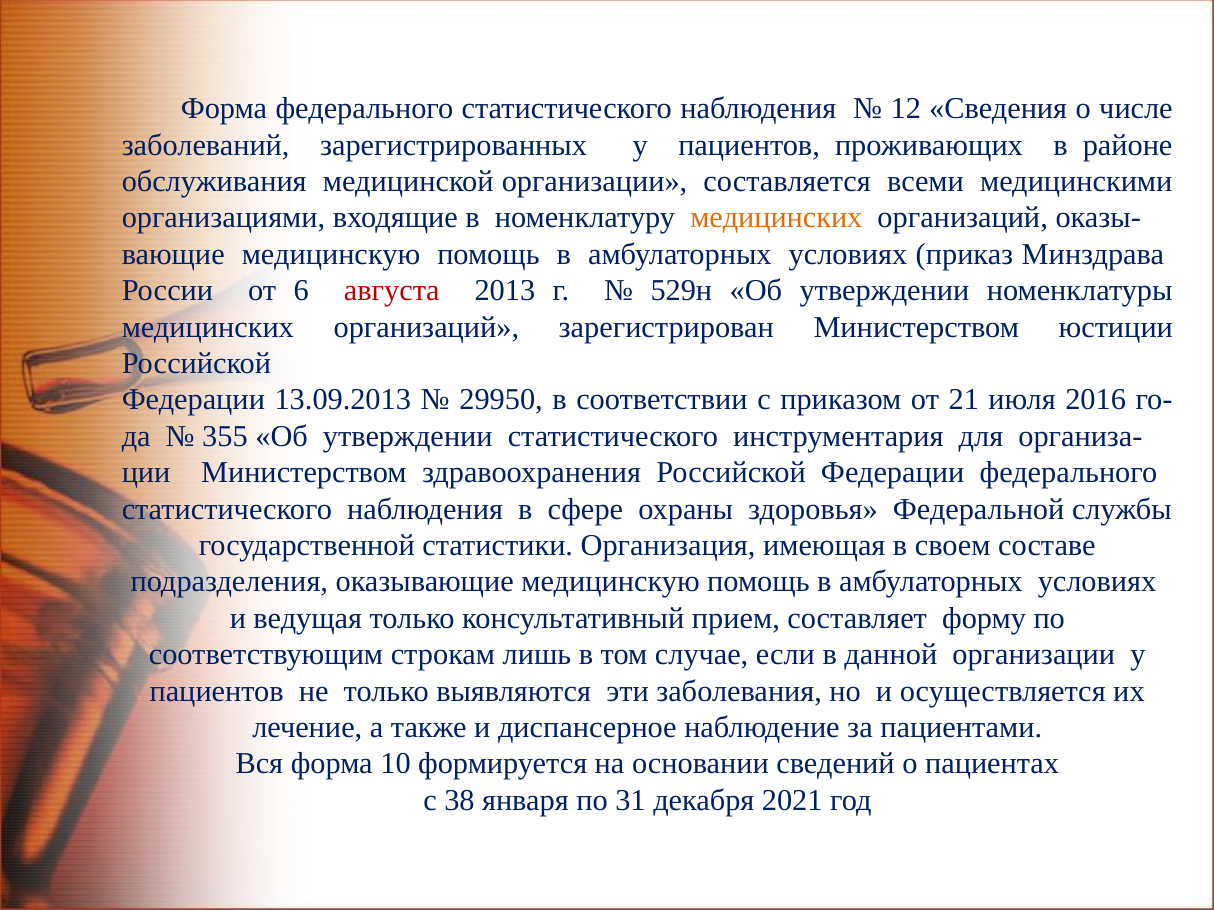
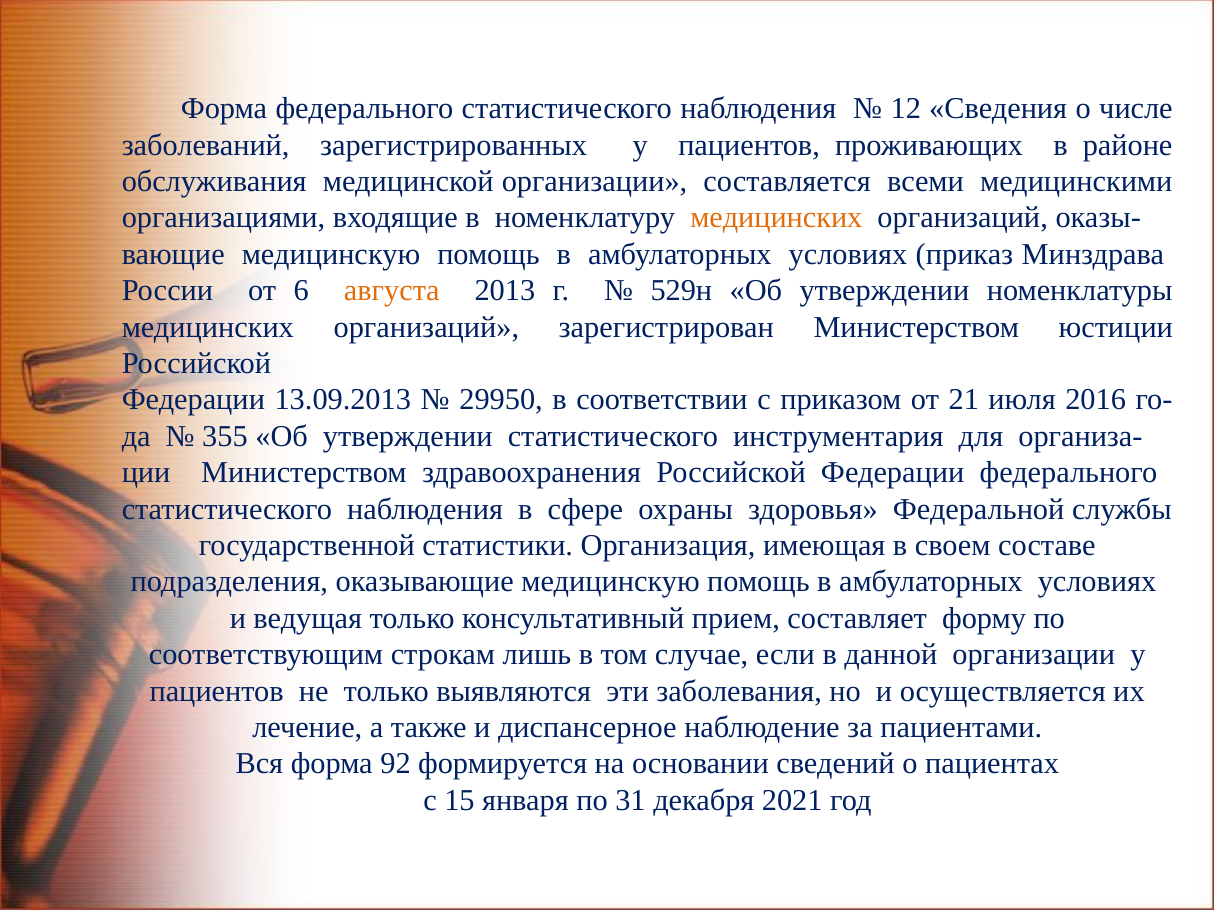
августа colour: red -> orange (392, 291)
10: 10 -> 92 (396, 764)
38: 38 -> 15 (459, 801)
